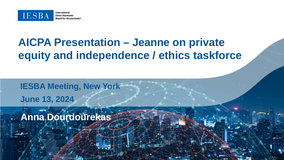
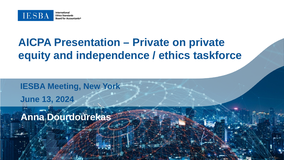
Jeanne: Jeanne -> Private (151, 42)
